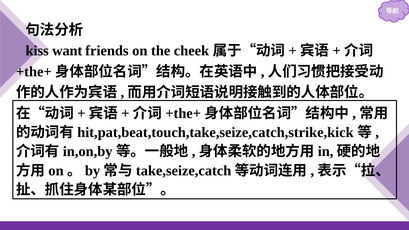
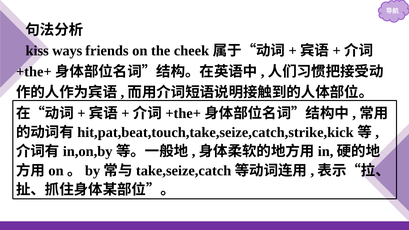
want: want -> ways (67, 51)
